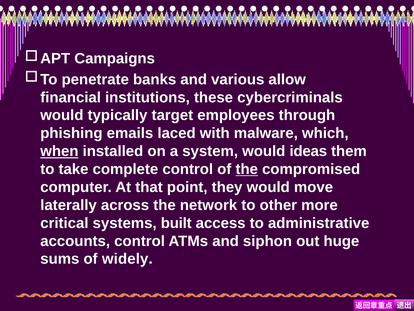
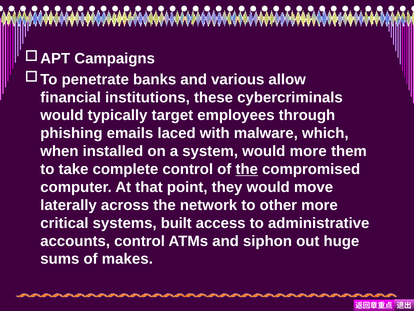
when underline: present -> none (59, 151)
would ideas: ideas -> more (308, 151)
widely: widely -> makes (127, 259)
